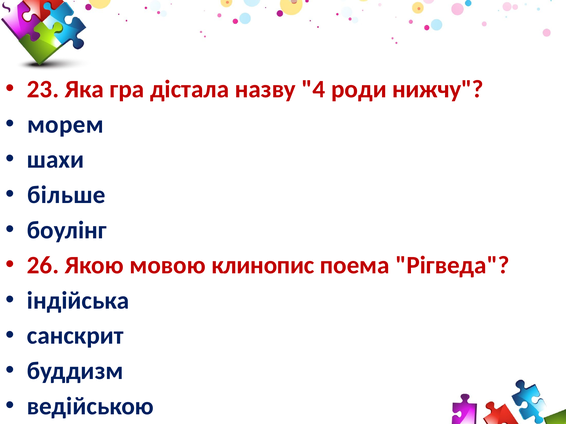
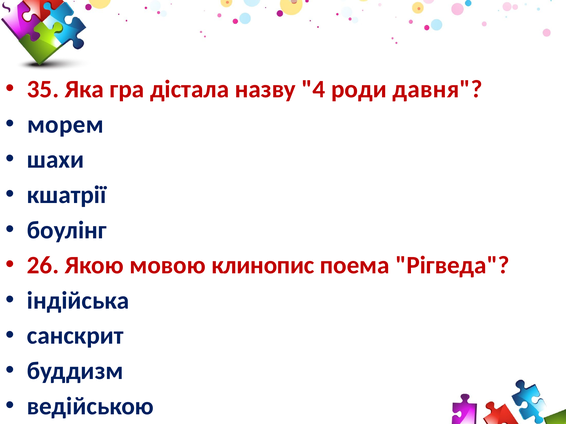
23: 23 -> 35 (43, 89)
нижчу: нижчу -> давня (438, 89)
більше: більше -> кшатрії (67, 195)
